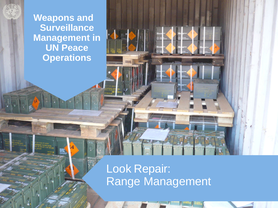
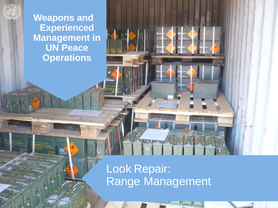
Surveillance: Surveillance -> Experienced (67, 28)
